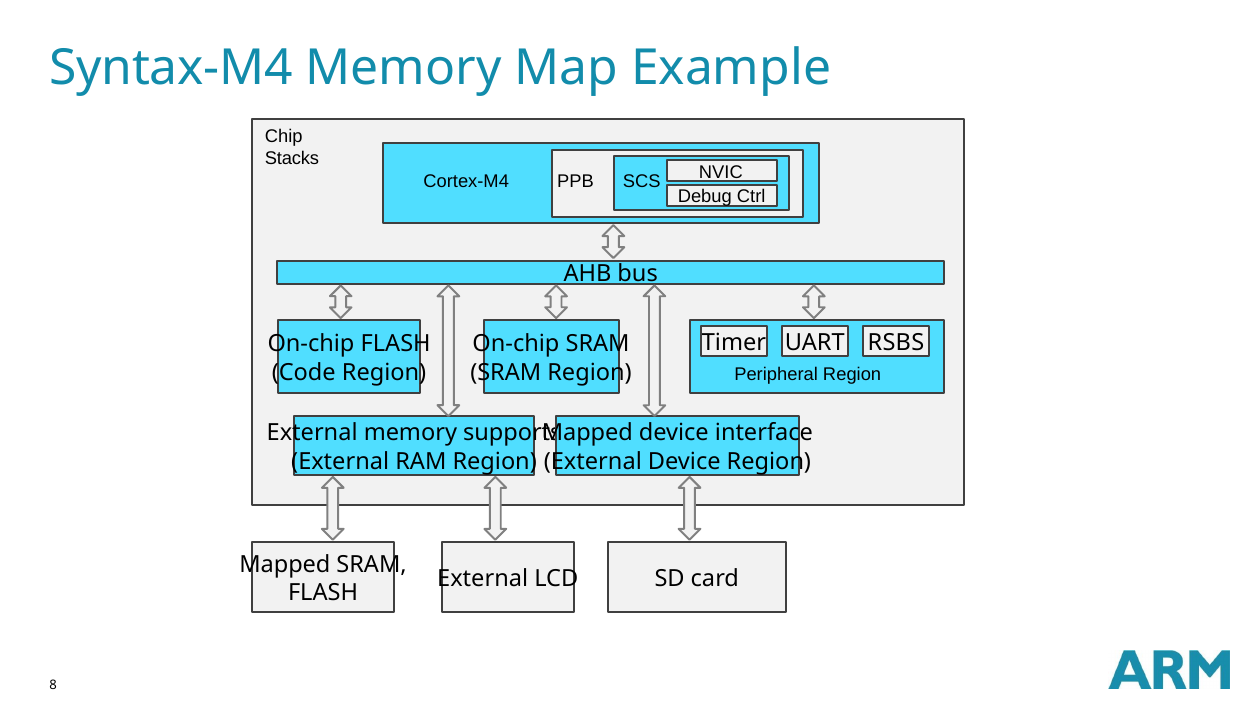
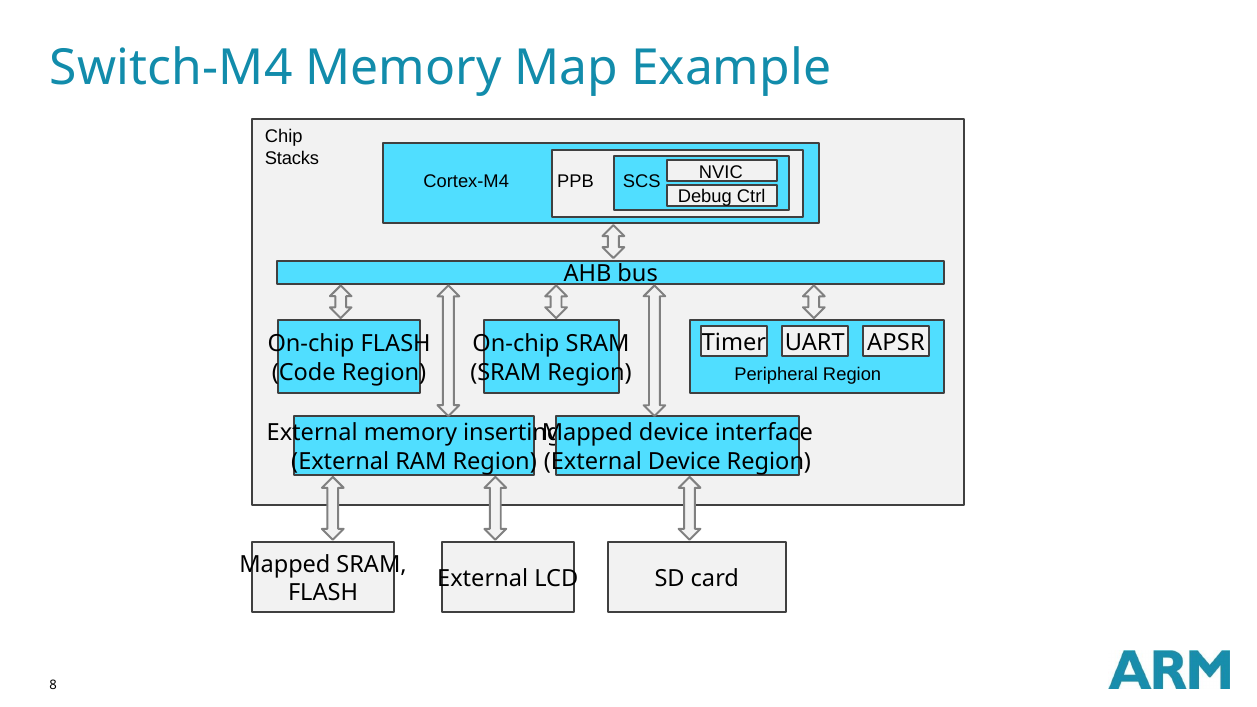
Syntax-M4: Syntax-M4 -> Switch-M4 (171, 68)
RSBS: RSBS -> APSR (896, 343)
supports: supports -> inserting (512, 433)
